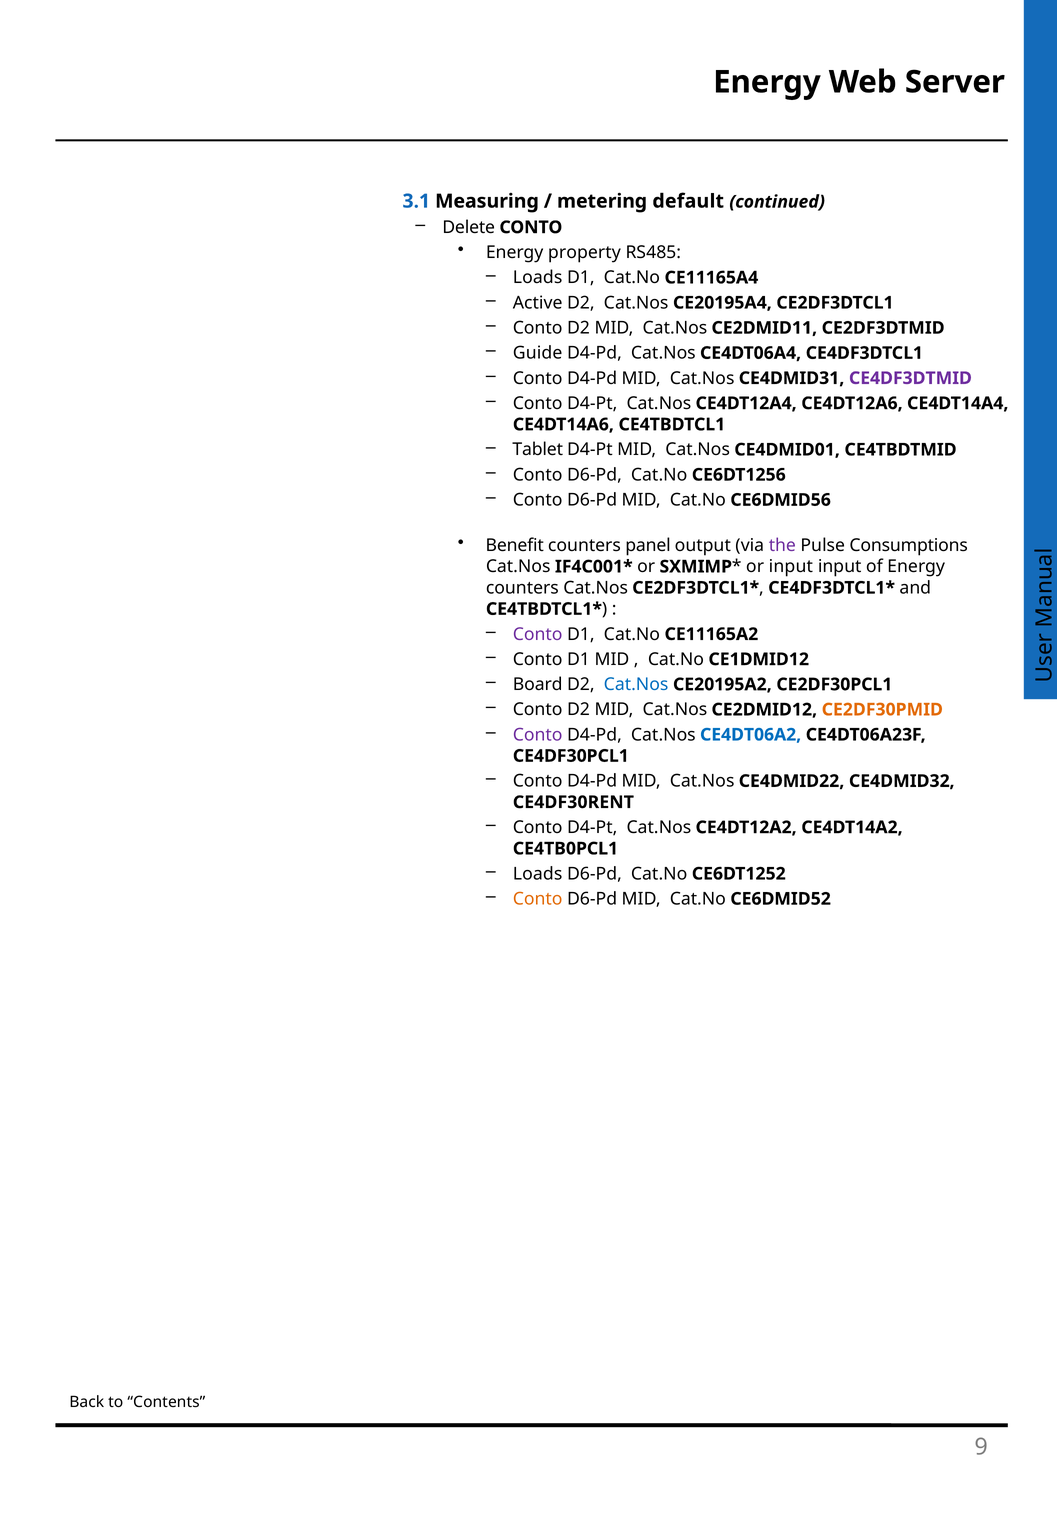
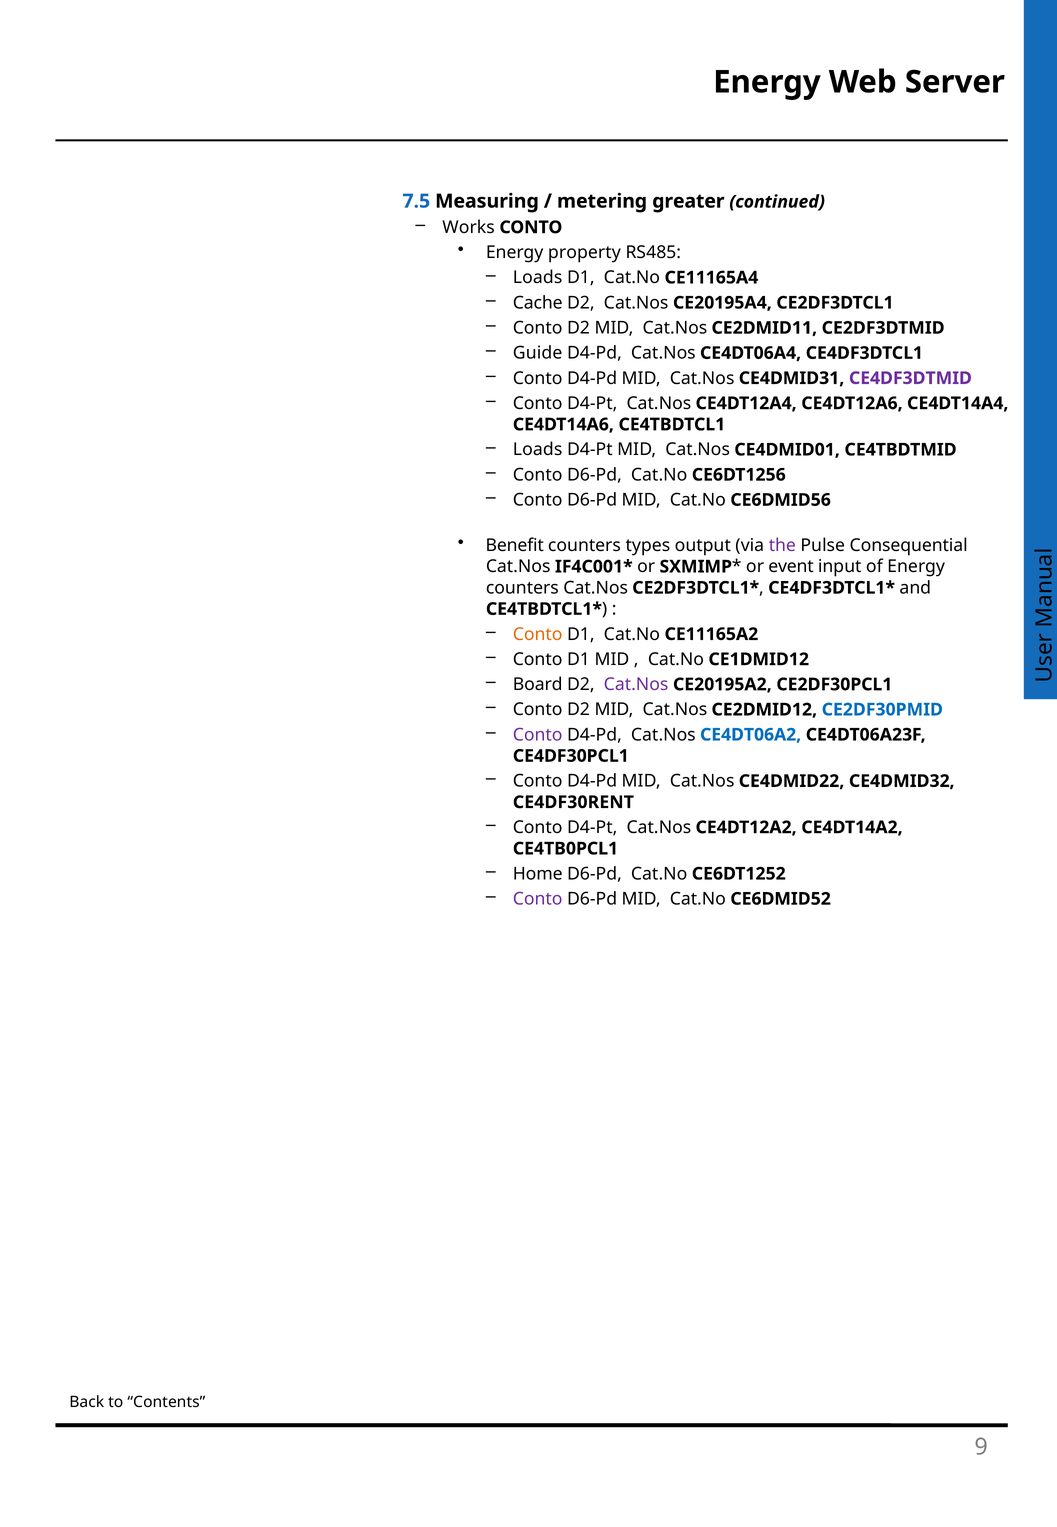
3.1: 3.1 -> 7.5 (416, 201)
default: default -> greater (688, 201)
Delete: Delete -> Works (469, 227)
Active: Active -> Cache (538, 303)
Tablet: Tablet -> Loads (538, 450)
panel: panel -> types (648, 545)
Consumptions: Consumptions -> Consequential (909, 545)
or input: input -> event (791, 567)
Conto colour: purple -> orange (538, 634)
Cat.Nos colour: blue -> purple (636, 684)
CE2DF30PMID colour: orange -> blue (882, 709)
Loads: Loads -> Home (538, 874)
Conto colour: orange -> purple (538, 899)
